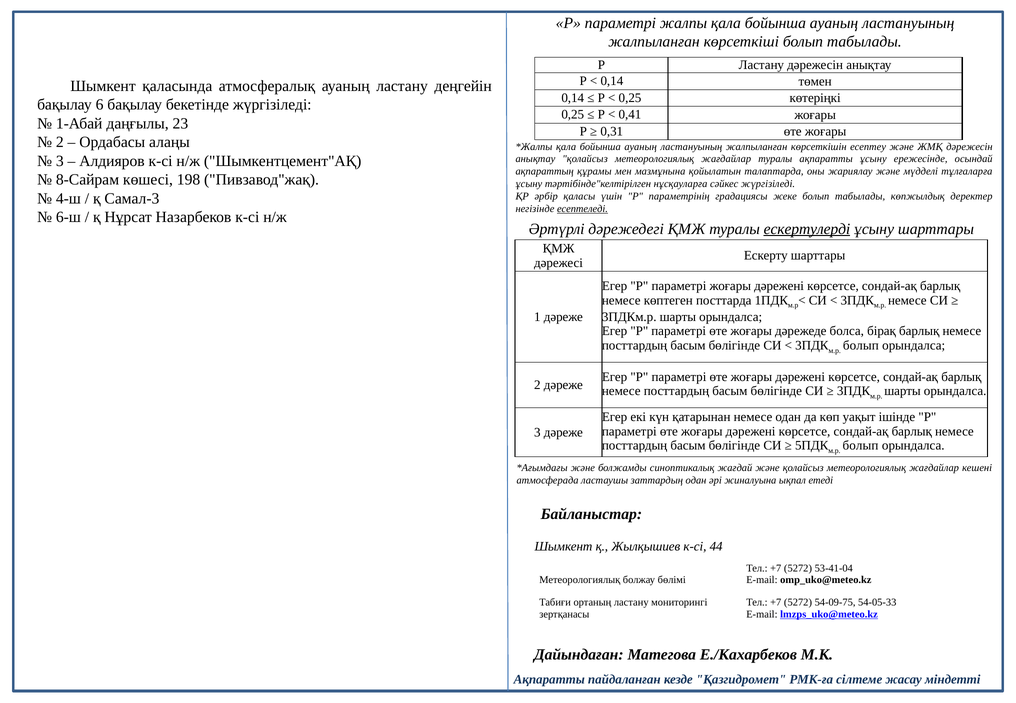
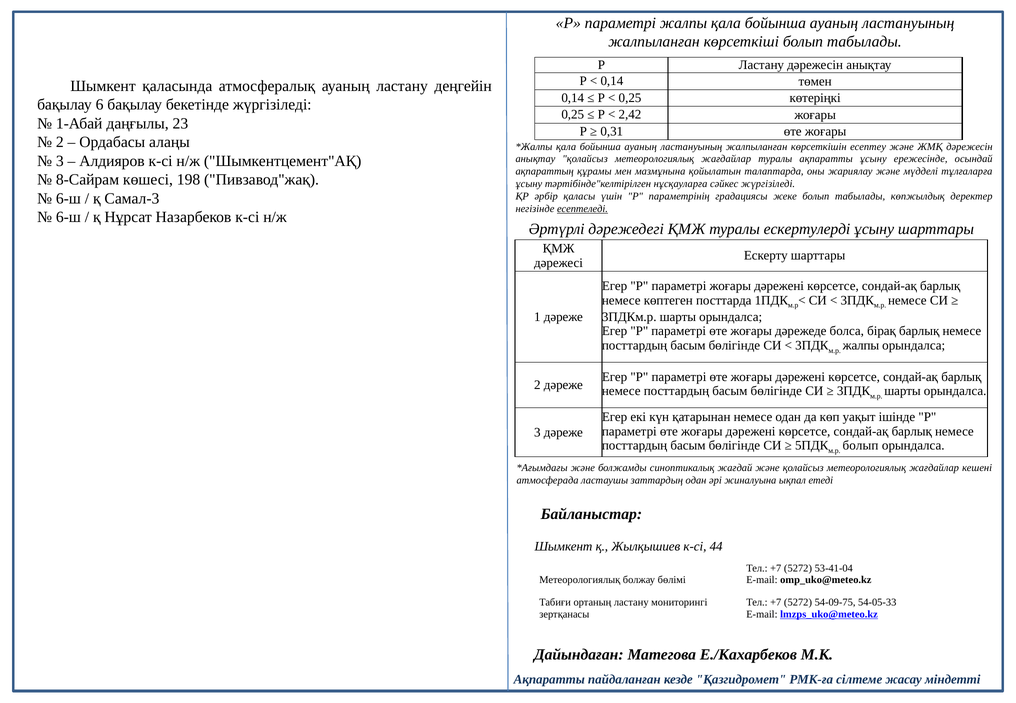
0,41: 0,41 -> 2,42 (630, 115)
4-ш: 4-ш -> 6-ш (68, 199)
ескертулерді underline: present -> none (807, 229)
болып: болып -> жалпы (861, 346)
